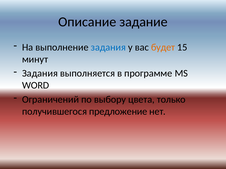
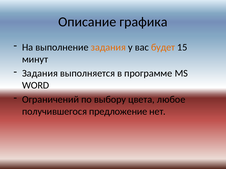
задание: задание -> графика (143, 22)
задания colour: blue -> orange (108, 47)
только: только -> любое (171, 100)
